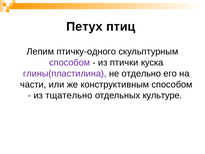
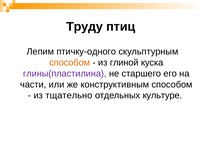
Петух: Петух -> Труду (84, 26)
способом colour: purple -> orange (70, 62)
птички: птички -> глиной (124, 62)
отдельно: отдельно -> старшего (141, 73)
